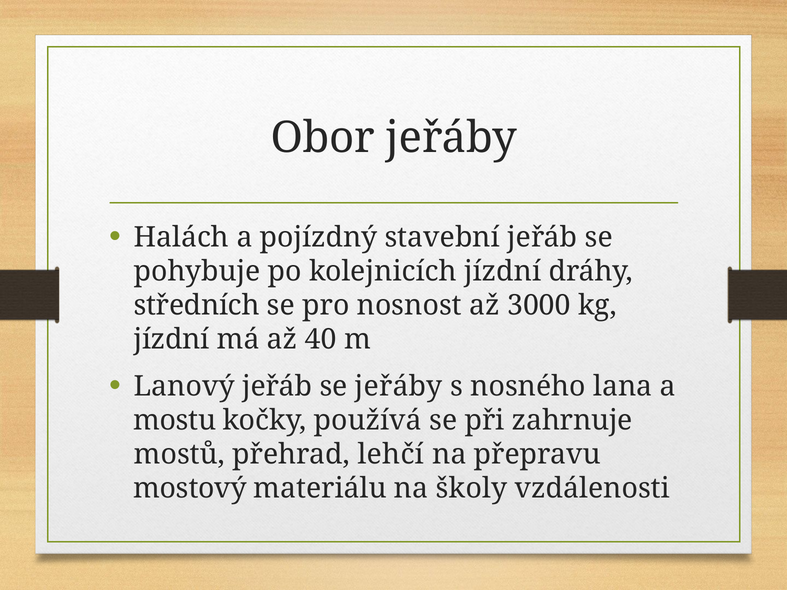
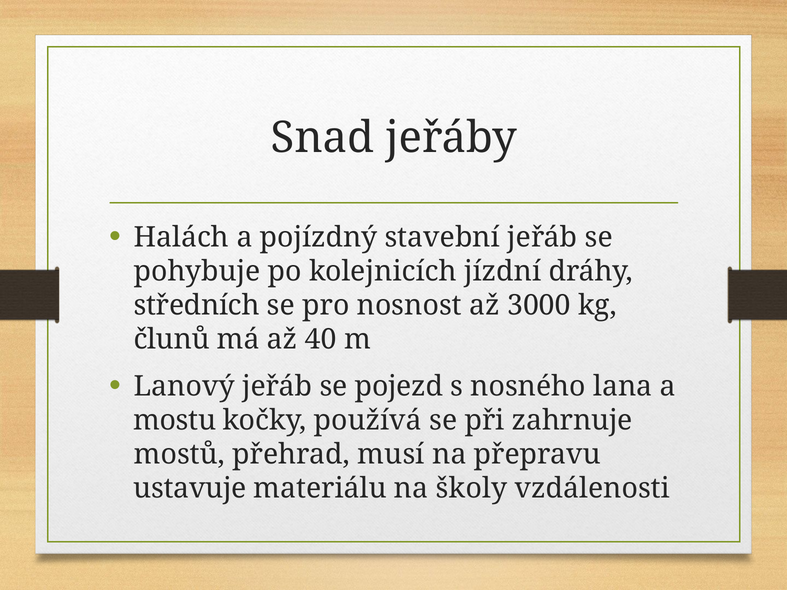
Obor: Obor -> Snad (322, 138)
jízdní: jízdní -> člunů (172, 340)
se jeřáby: jeřáby -> pojezd (399, 386)
lehčí: lehčí -> musí (391, 454)
mostový: mostový -> ustavuje (190, 489)
